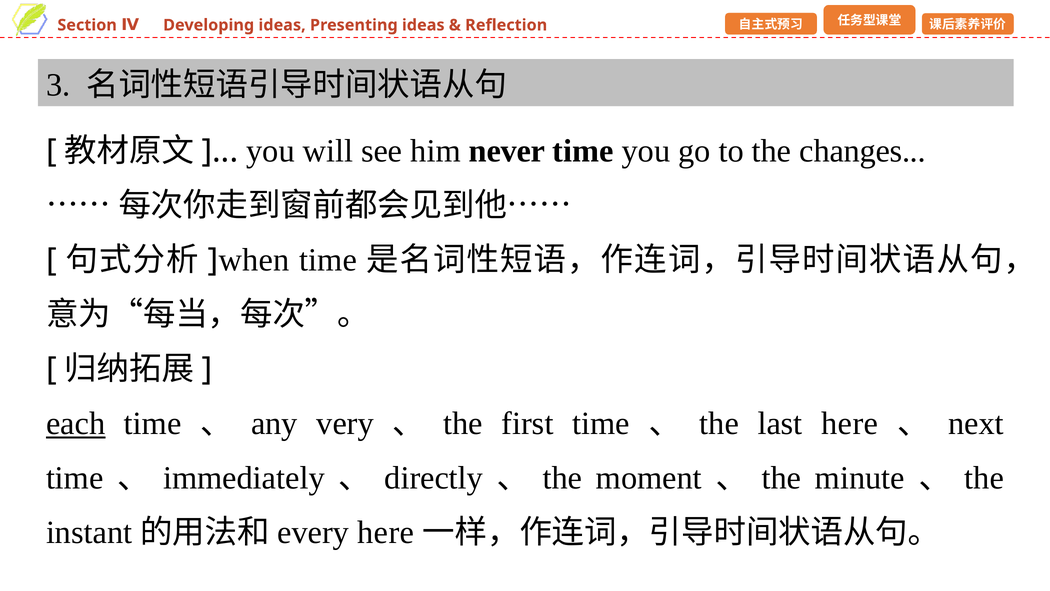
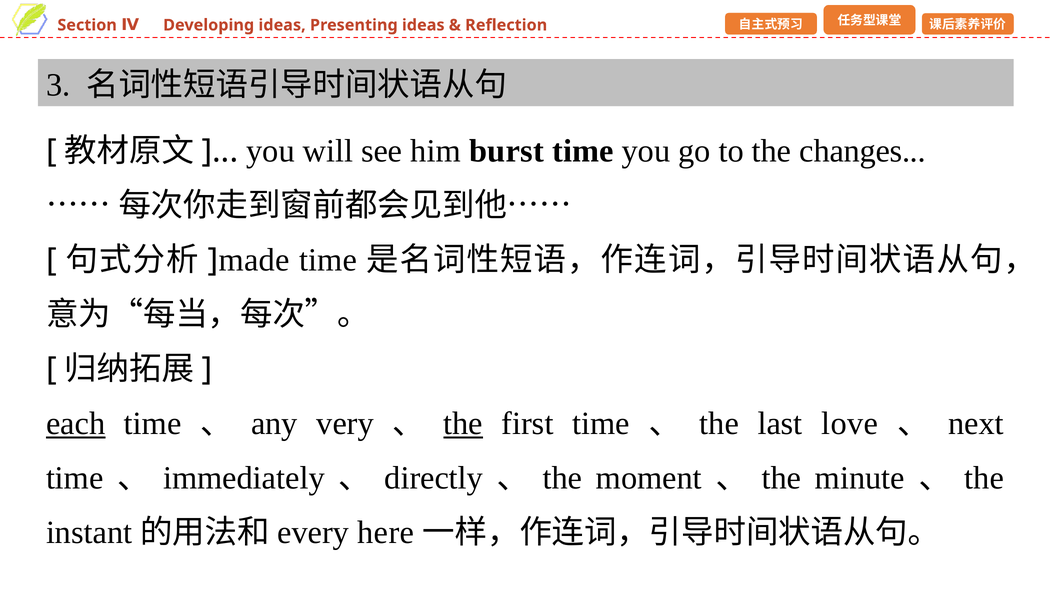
never: never -> burst (507, 151)
when: when -> made (254, 260)
the underline: none -> present (463, 423)
last here: here -> love (850, 423)
